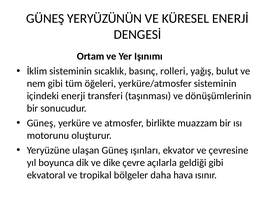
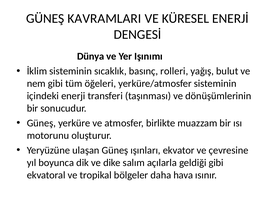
YERYÜZÜNÜN: YERYÜZÜNÜN -> KAVRAMLARI (104, 19)
Ortam: Ortam -> Dünya (91, 56)
çevre: çevre -> salım (134, 163)
